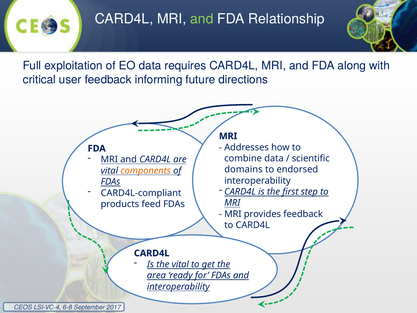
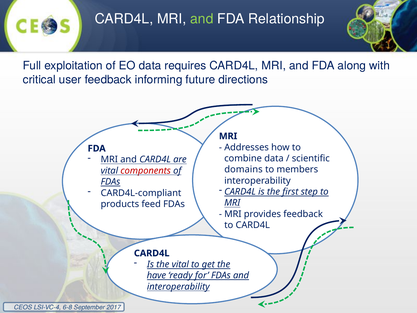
endorsed: endorsed -> members (297, 169)
components colour: orange -> red (146, 171)
area: area -> have (156, 275)
